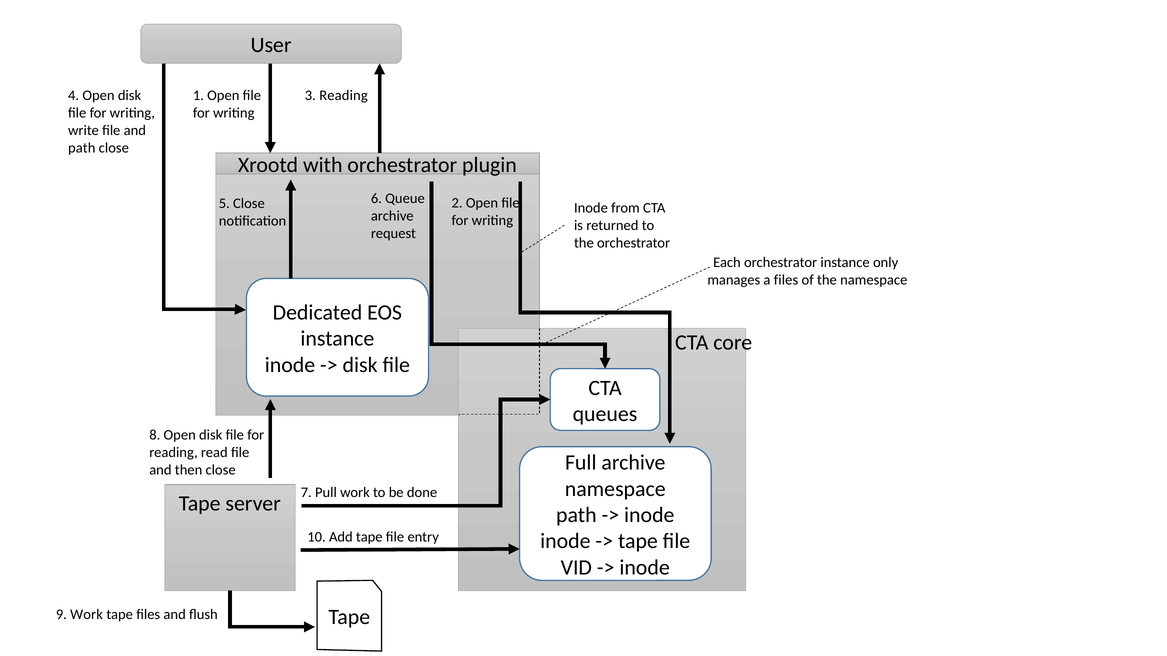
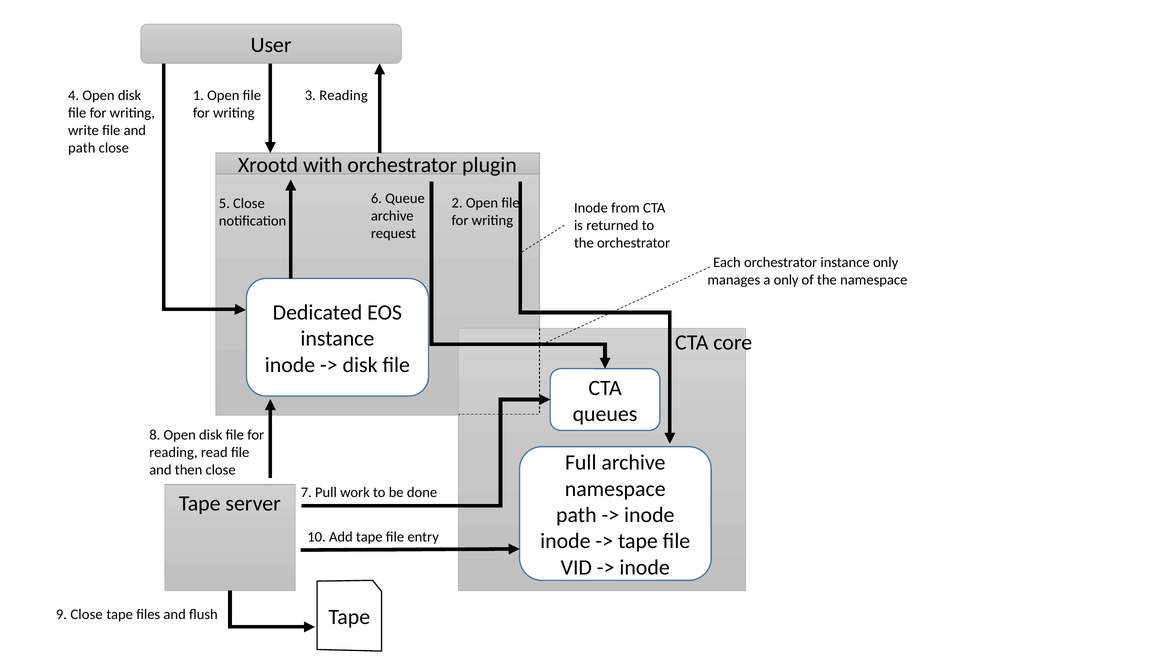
a files: files -> only (786, 280)
9 Work: Work -> Close (87, 615)
